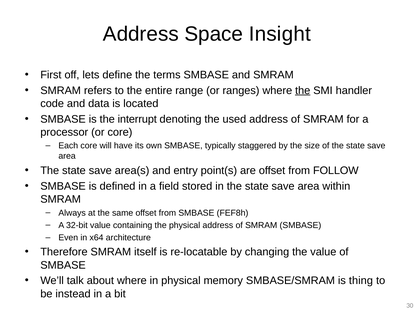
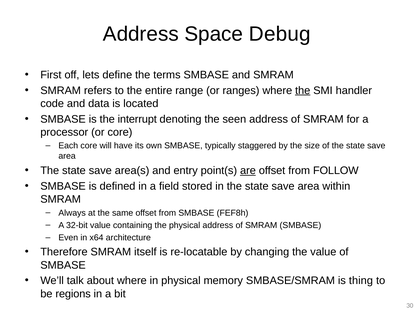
Insight: Insight -> Debug (280, 34)
used: used -> seen (234, 119)
are underline: none -> present (248, 171)
instead: instead -> regions (73, 294)
